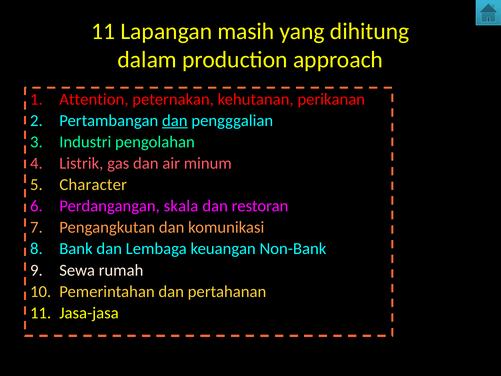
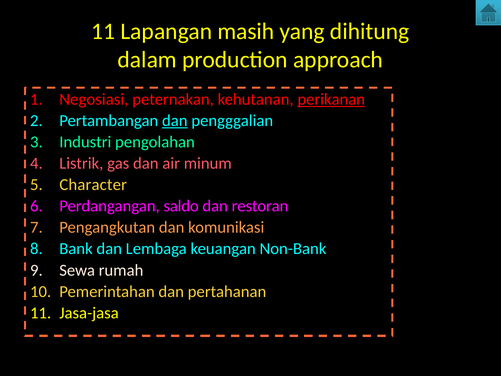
Attention: Attention -> Negosiasi (94, 99)
perikanan underline: none -> present (331, 99)
skala: skala -> saldo (181, 206)
